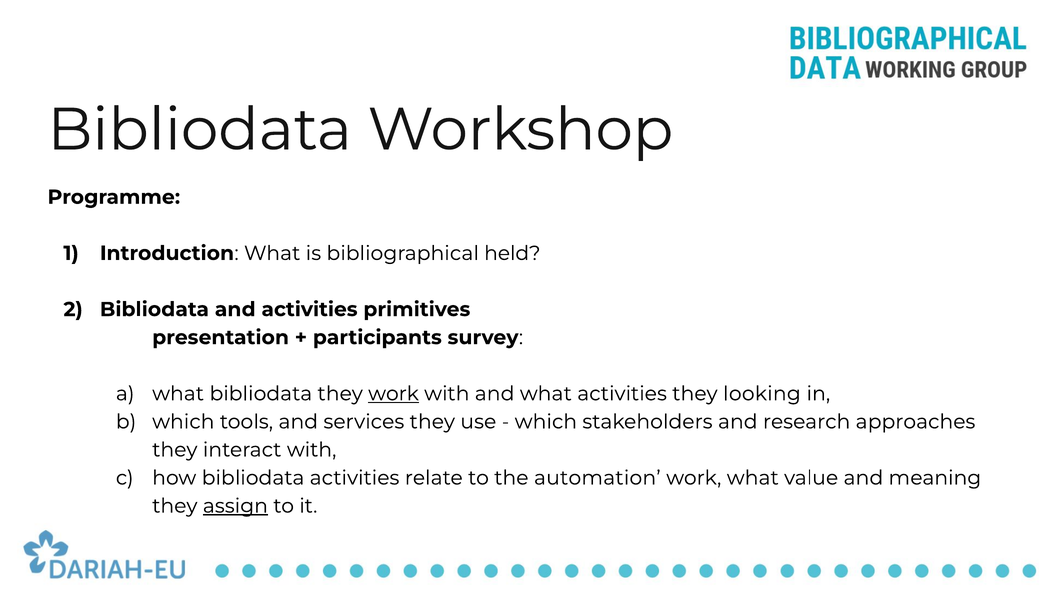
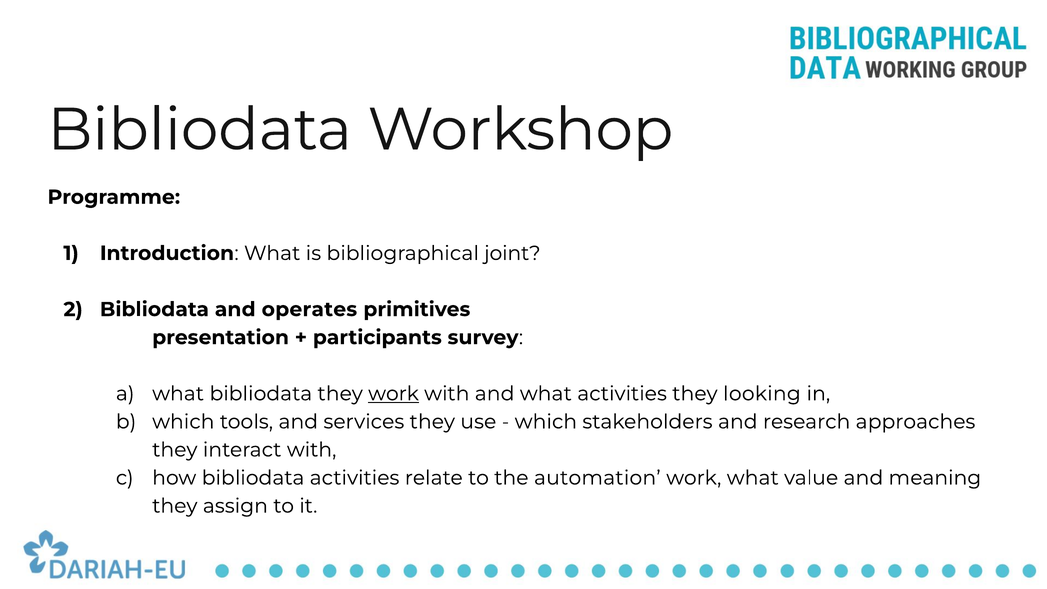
held: held -> joint (512, 253)
and activities: activities -> operates (309, 309)
assign underline: present -> none (235, 506)
